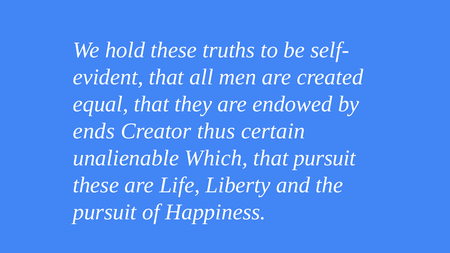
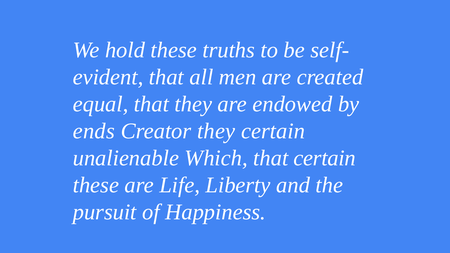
Creator thus: thus -> they (216, 131)
that pursuit: pursuit -> certain (325, 158)
